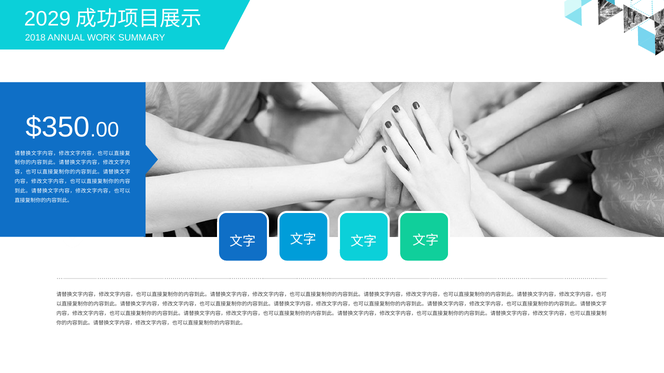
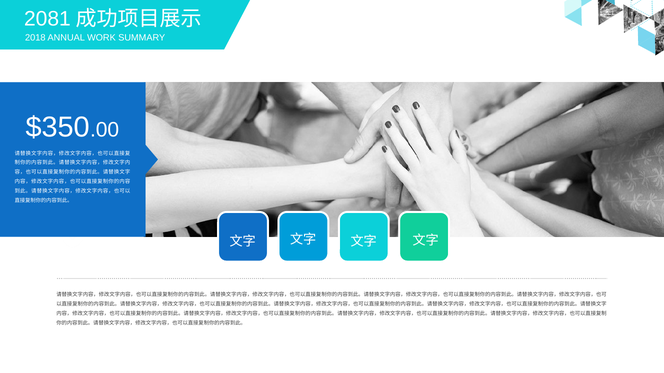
2029: 2029 -> 2081 (47, 19)
